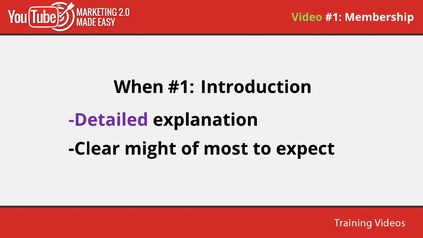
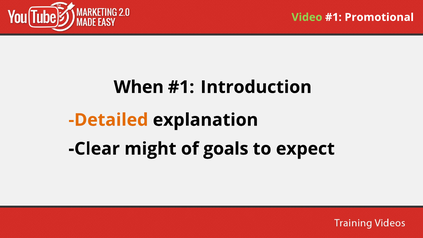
Membership: Membership -> Promotional (379, 17)
Detailed colour: purple -> orange (108, 120)
most: most -> goals (226, 149)
